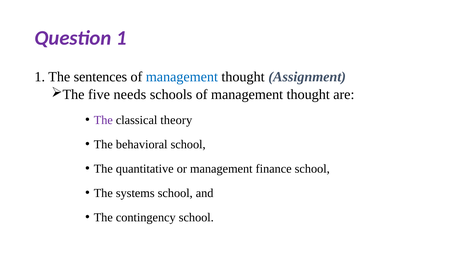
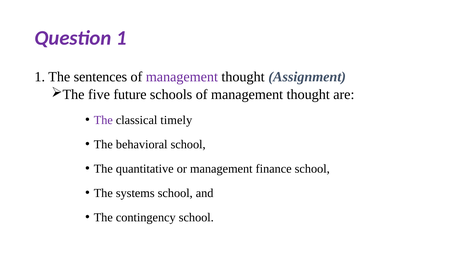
management colour: blue -> purple (182, 77)
needs: needs -> future (130, 95)
theory: theory -> timely (176, 120)
